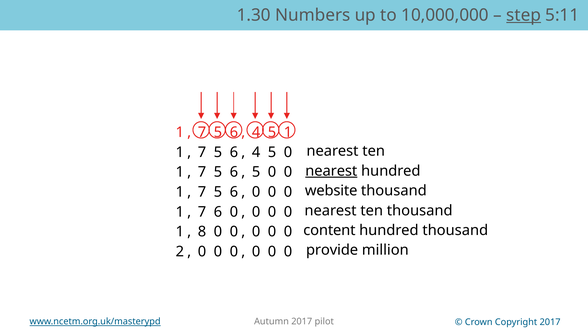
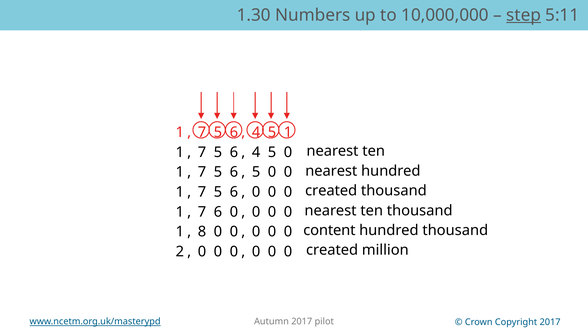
nearest underline: present -> none (331, 171)
website: website -> created (331, 191)
provide: provide -> created (332, 250)
